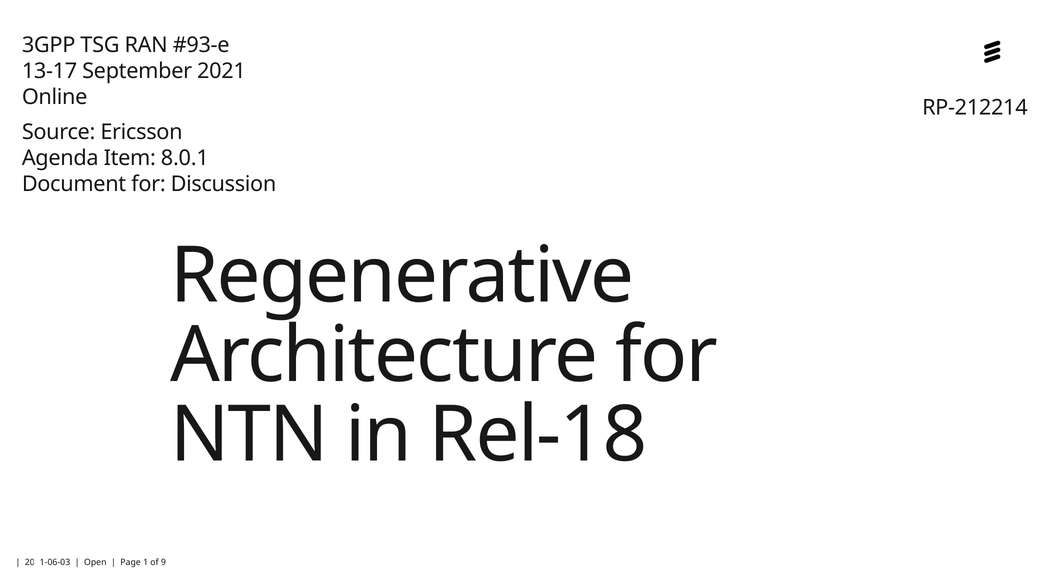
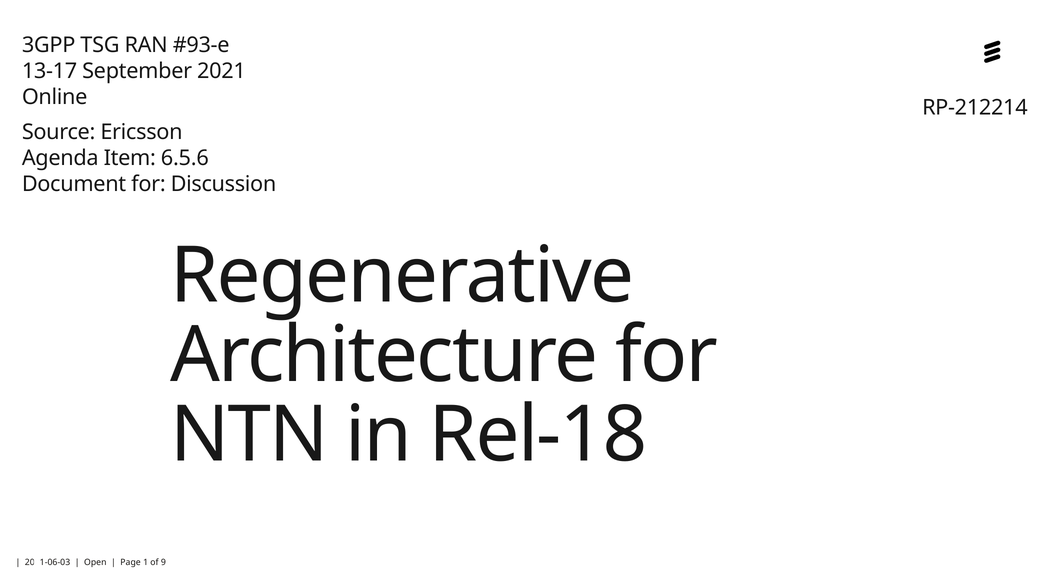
8.0.1: 8.0.1 -> 6.5.6 (185, 158)
